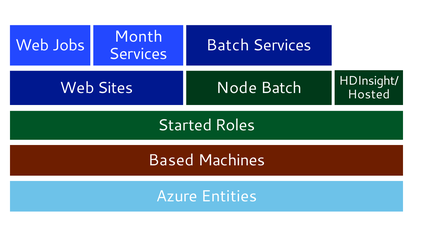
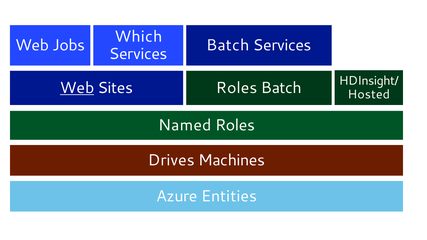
Month: Month -> Which (138, 37)
Web underline: none -> present (77, 88)
Sites Node: Node -> Roles (237, 88)
Started: Started -> Named (185, 125)
Based: Based -> Drives (171, 160)
